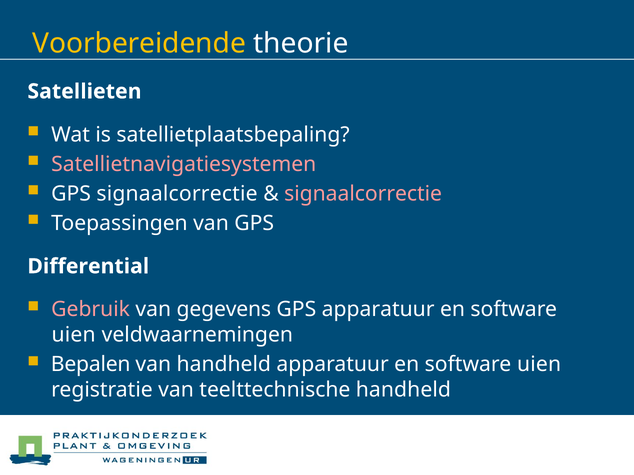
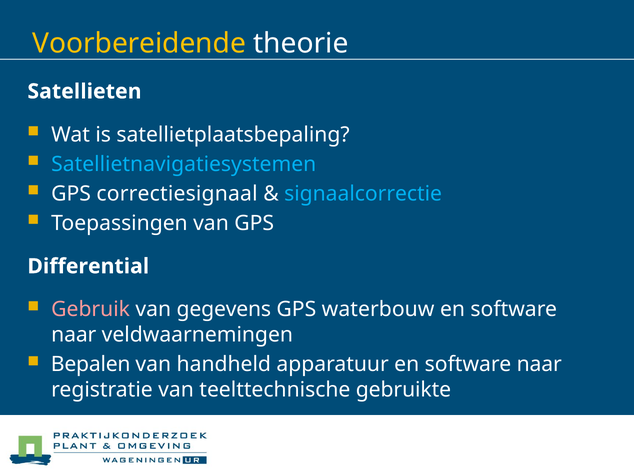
Satellietnavigatiesystemen colour: pink -> light blue (184, 164)
GPS signaalcorrectie: signaalcorrectie -> correctiesignaal (177, 194)
signaalcorrectie colour: pink -> light blue (363, 194)
GPS apparatuur: apparatuur -> waterbouw (378, 310)
uien: uien -> naar (74, 335)
uien: uien -> naar (539, 365)
teelttechnische handheld: handheld -> gebruikte (403, 390)
